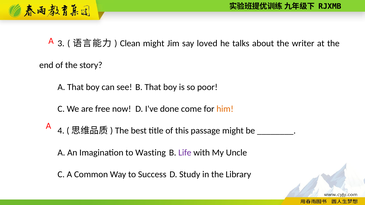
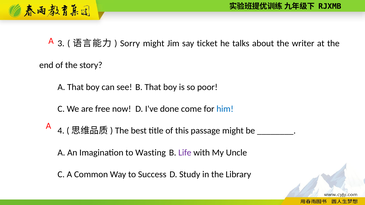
Clean: Clean -> Sorry (130, 43)
loved: loved -> ticket (207, 43)
him colour: orange -> blue (225, 109)
